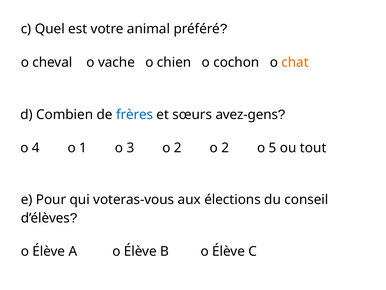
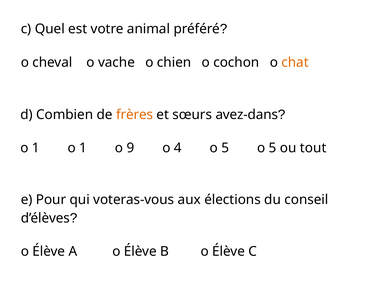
frères colour: blue -> orange (135, 114)
avez-gens: avez-gens -> avez-dans (247, 114)
4: 4 -> 1 (36, 148)
3: 3 -> 9 (130, 148)
2: 2 -> 4 (178, 148)
2: 2 -> 5 (225, 148)
